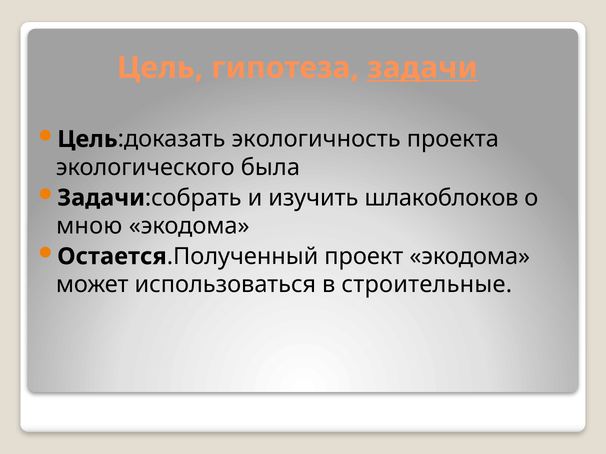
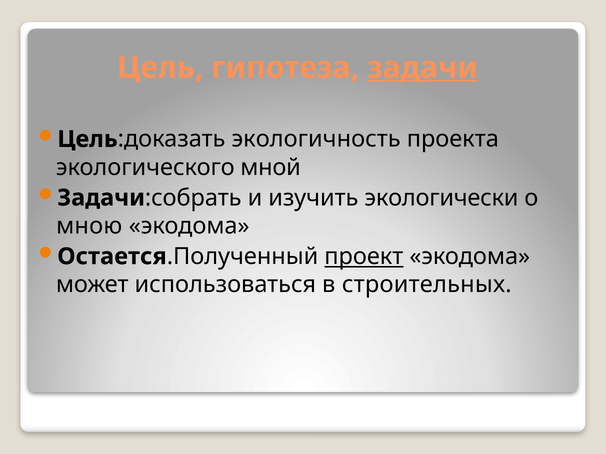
была: была -> мной (271, 168)
шлакоблоков: шлакоблоков -> экологически (441, 198)
проект underline: none -> present (364, 257)
строительные: строительные -> строительных (427, 285)
